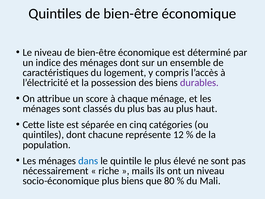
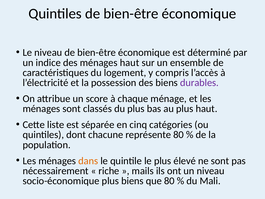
ménages dont: dont -> haut (130, 63)
représente 12: 12 -> 80 (179, 135)
dans colour: blue -> orange (88, 161)
